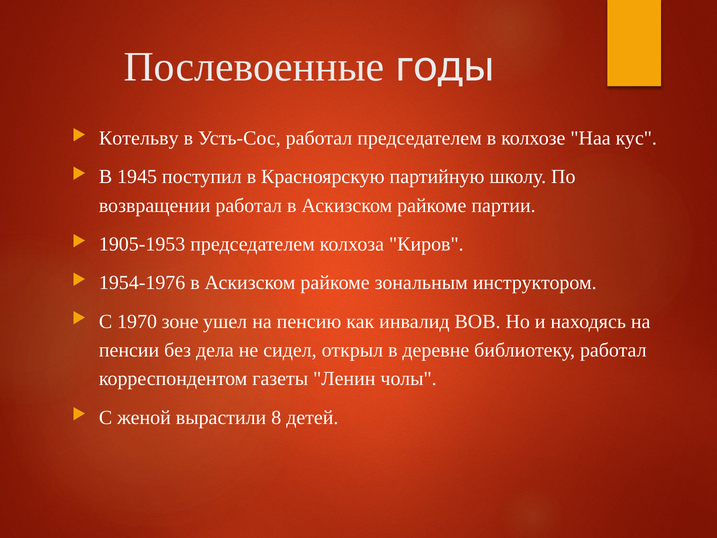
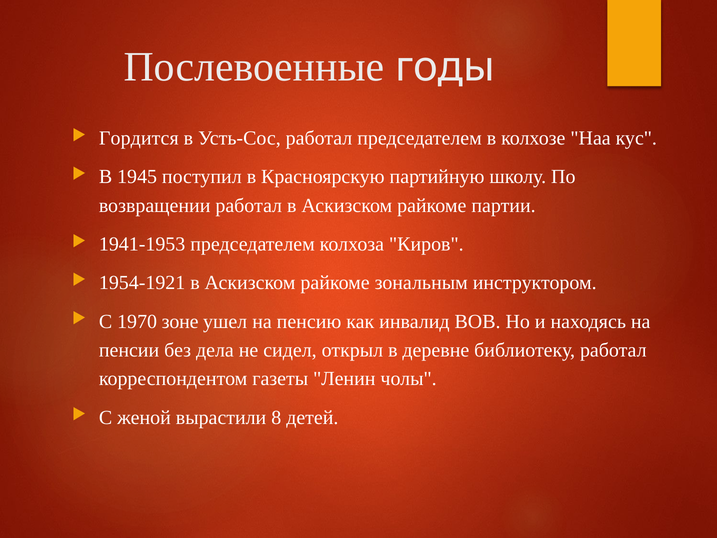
Котельву: Котельву -> Гордится (139, 138)
1905-1953: 1905-1953 -> 1941-1953 (142, 244)
1954-1976: 1954-1976 -> 1954-1921 (142, 283)
